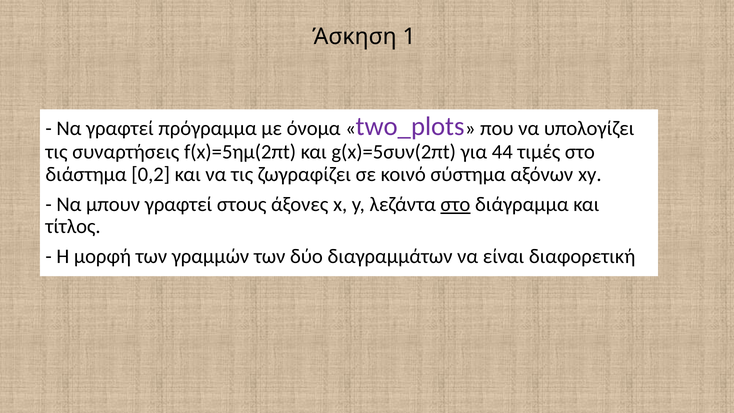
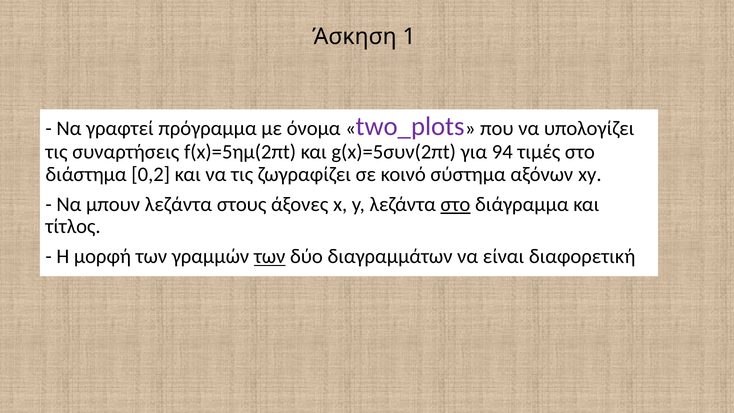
44: 44 -> 94 (502, 152)
μπουν γραφτεί: γραφτεί -> λεζάντα (178, 204)
των underline: none -> present (270, 257)
